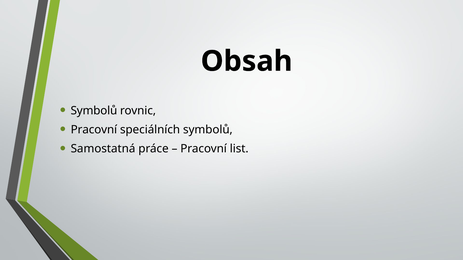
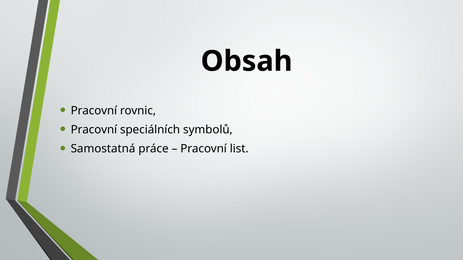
Symbolů: Symbolů -> Pracovní (94, 111)
